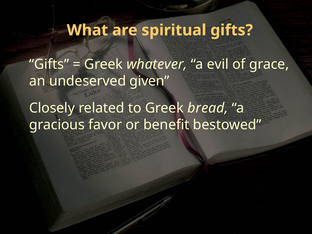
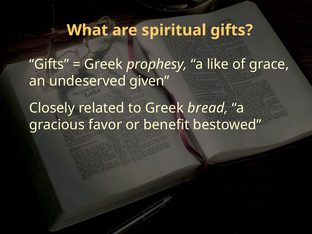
whatever: whatever -> prophesy (157, 64)
evil: evil -> like (218, 64)
